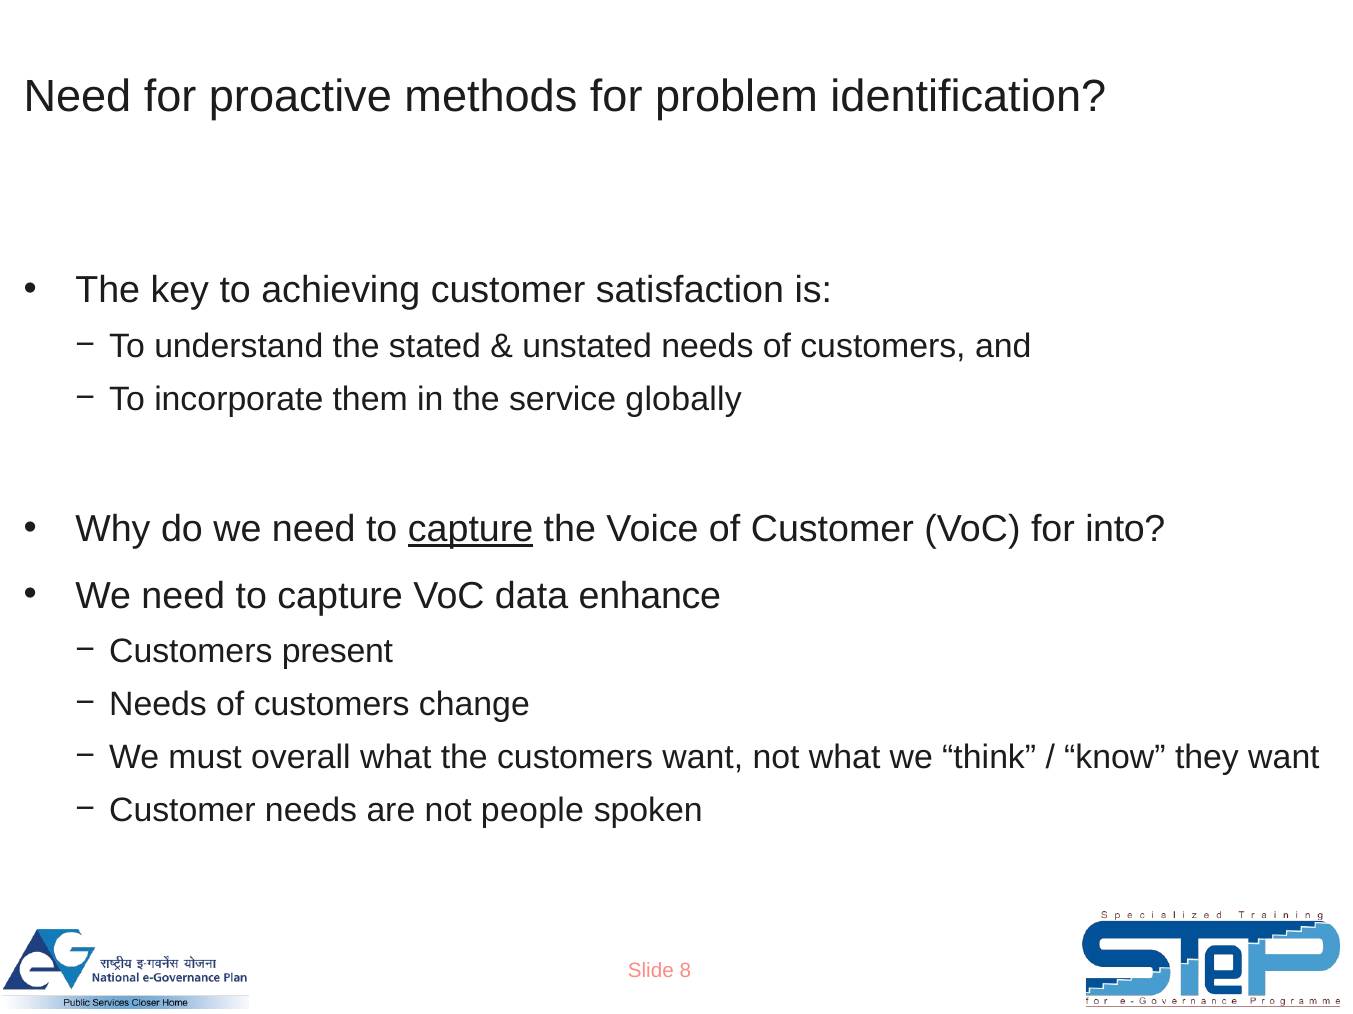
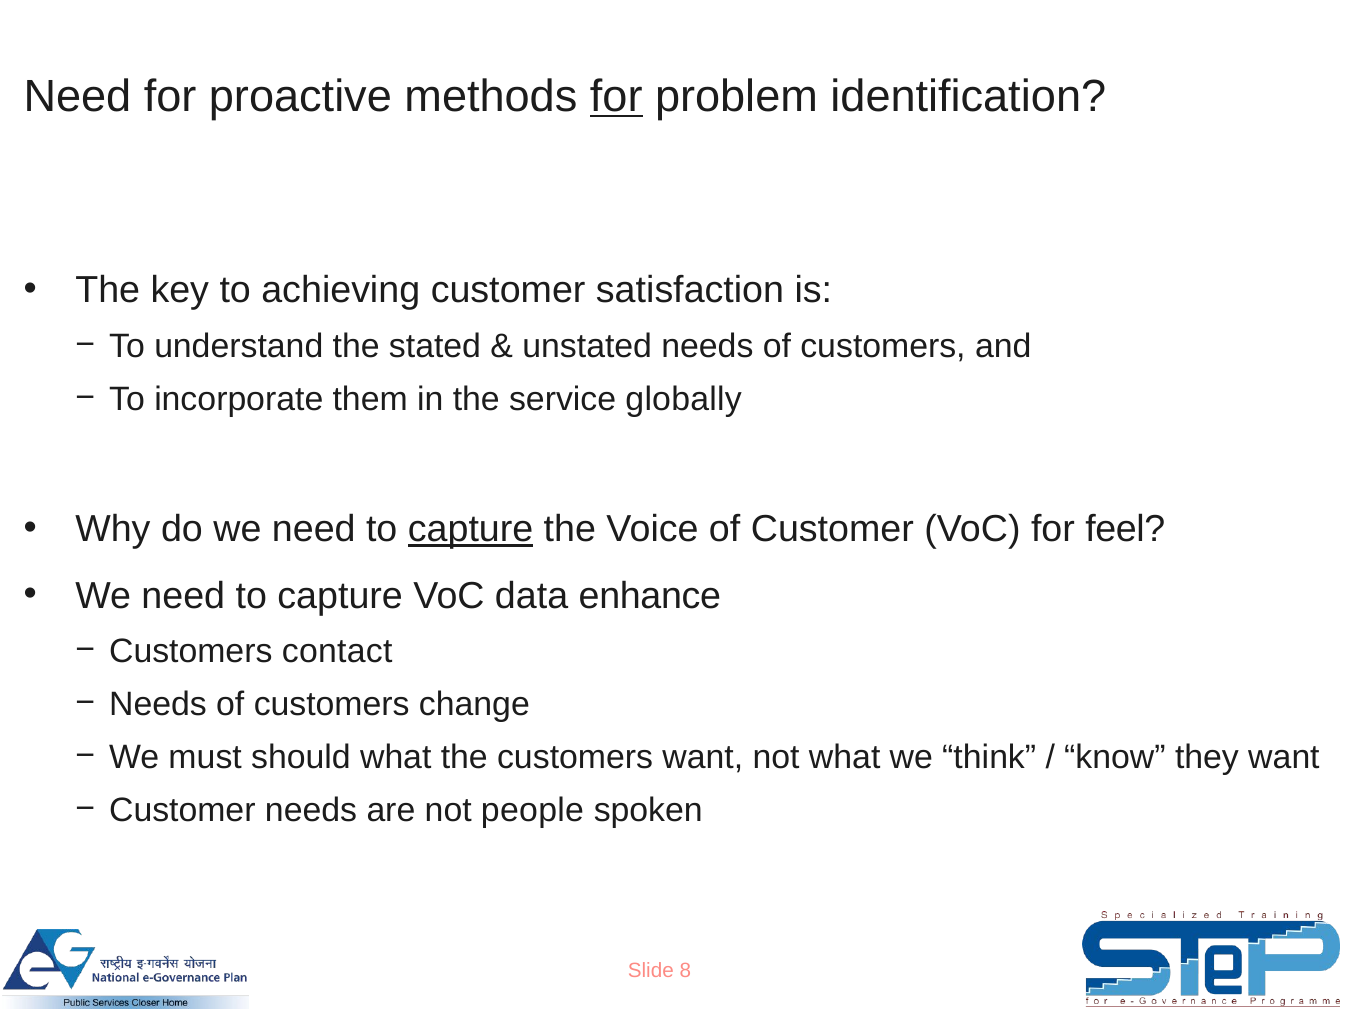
for underline: none -> present (616, 97)
into: into -> feel (1125, 530)
present: present -> contact (337, 652)
overall: overall -> should (301, 758)
